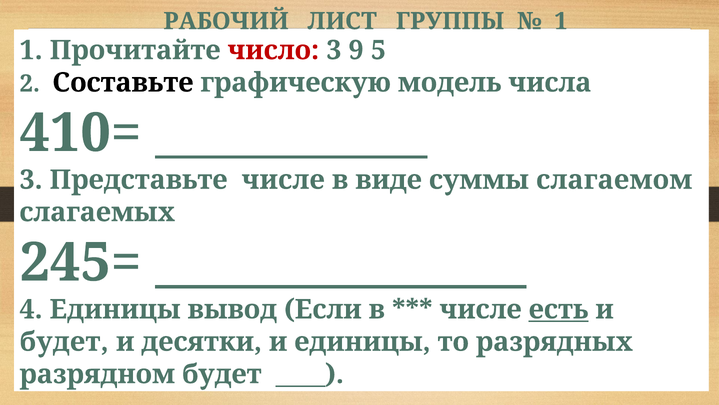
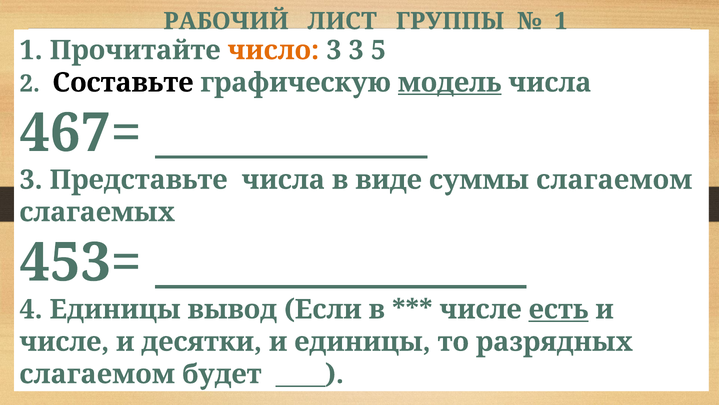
число colour: red -> orange (273, 50)
3 9: 9 -> 3 (356, 50)
модель underline: none -> present (450, 83)
410=: 410= -> 467= (80, 133)
Представьте числе: числе -> числа (283, 180)
245=: 245= -> 453= (80, 262)
будет: будет -> числе (64, 341)
разрядном: разрядном -> слагаемом (97, 374)
